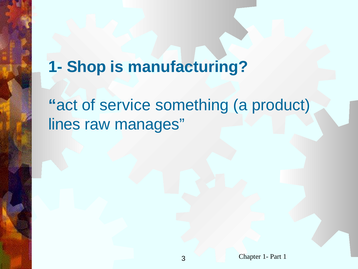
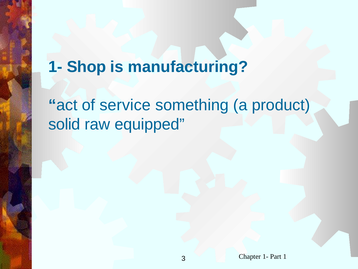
lines: lines -> solid (64, 124)
manages: manages -> equipped (150, 124)
